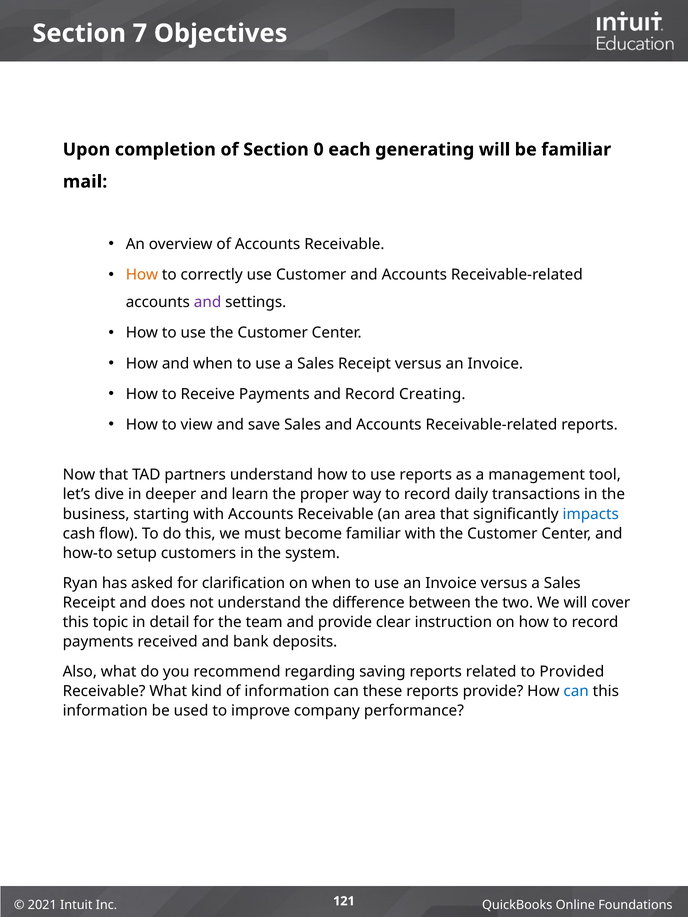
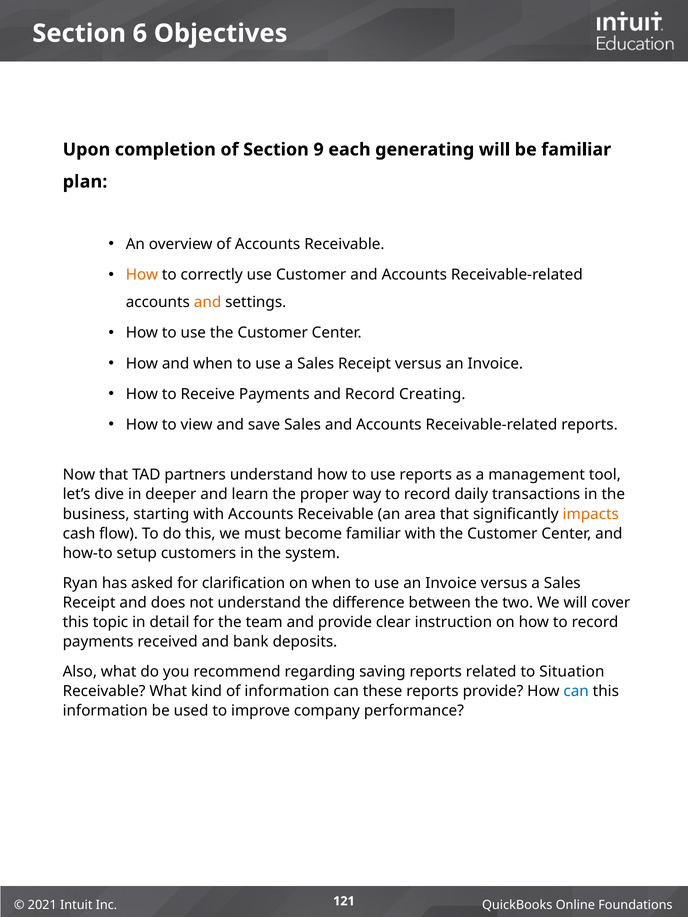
7: 7 -> 6 (140, 33)
0: 0 -> 9 (319, 150)
mail: mail -> plan (85, 182)
and colour: purple -> orange (208, 302)
impacts colour: blue -> orange (591, 514)
Provided: Provided -> Situation (572, 672)
